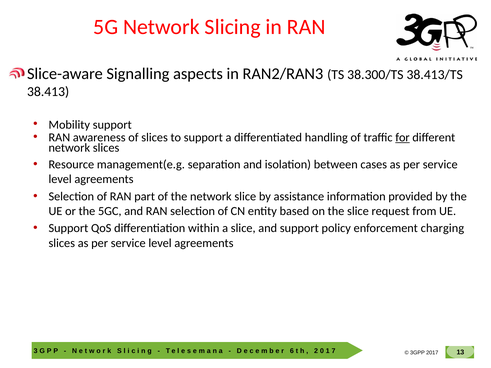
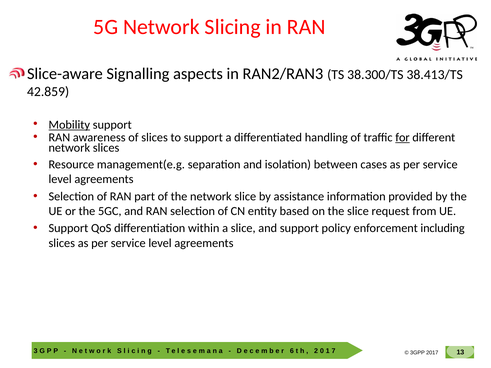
38.413: 38.413 -> 42.859 (48, 92)
Mobility underline: none -> present (69, 125)
charging: charging -> including (443, 228)
